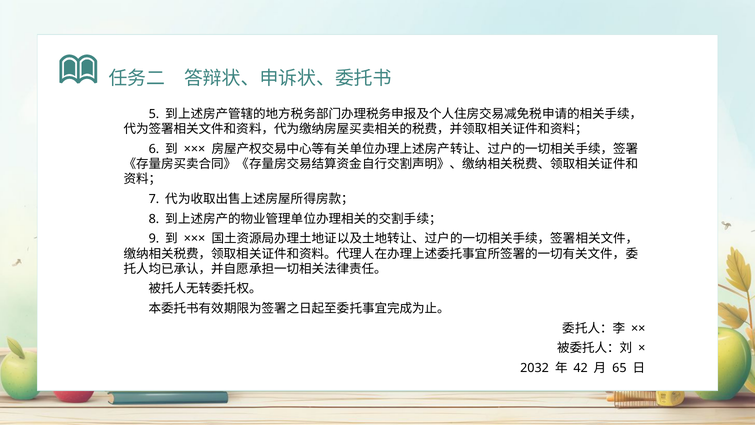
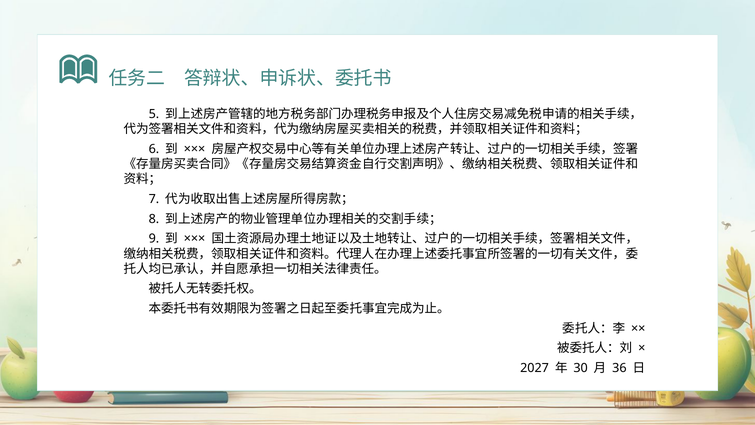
2032: 2032 -> 2027 (535, 368)
42: 42 -> 30 (581, 368)
65: 65 -> 36 (619, 368)
